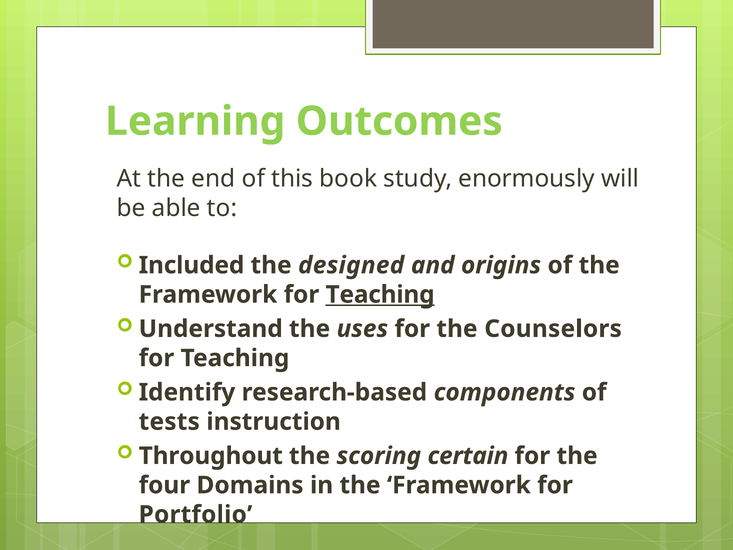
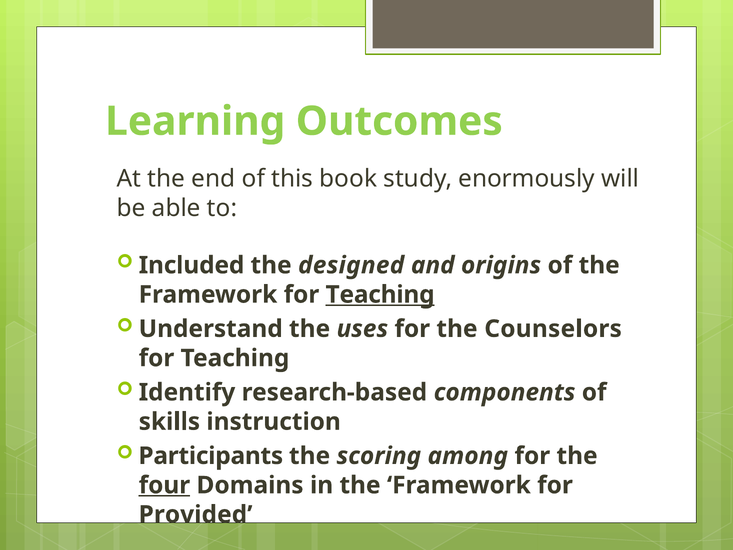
tests: tests -> skills (169, 422)
Throughout: Throughout -> Participants (211, 456)
certain: certain -> among (468, 456)
four underline: none -> present (164, 485)
Portfolio: Portfolio -> Provided (196, 514)
